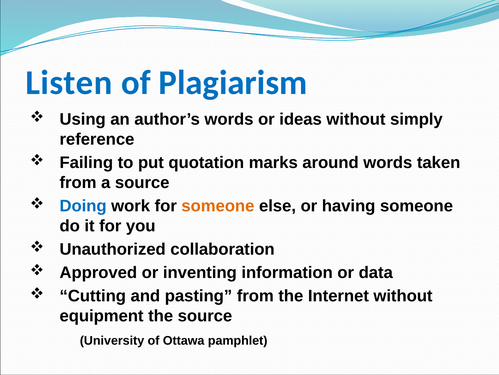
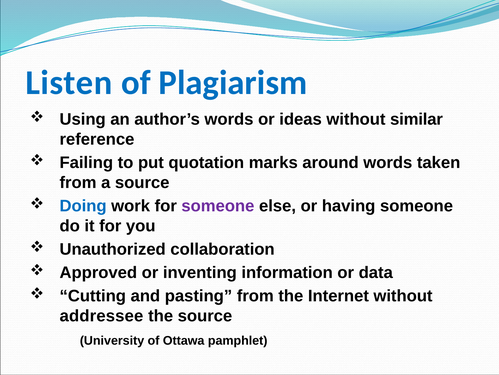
simply: simply -> similar (417, 119)
someone colour: orange -> purple (218, 206)
equipment: equipment -> addressee (101, 315)
